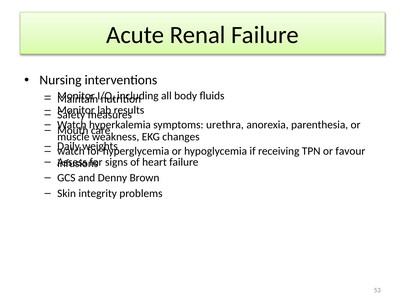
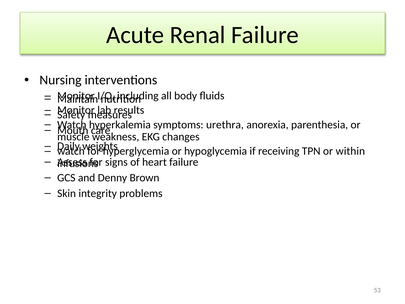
favour: favour -> within (350, 151)
